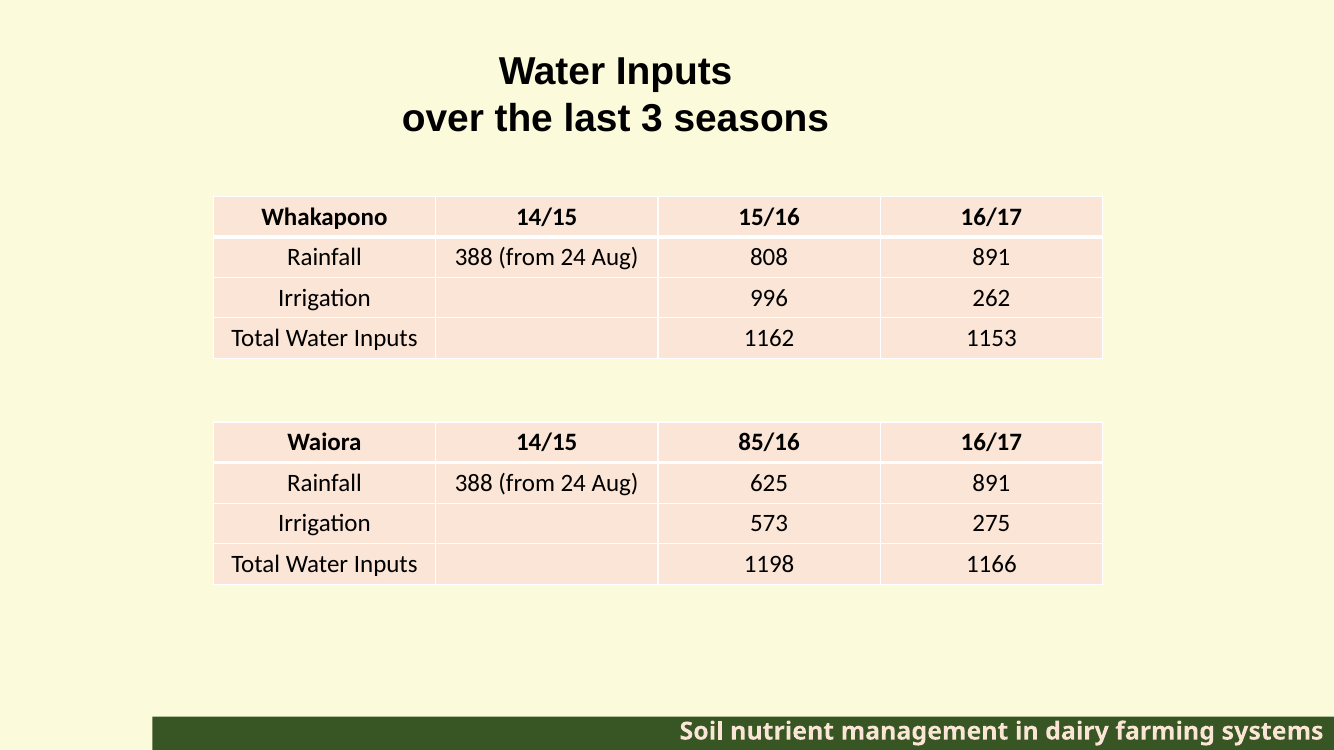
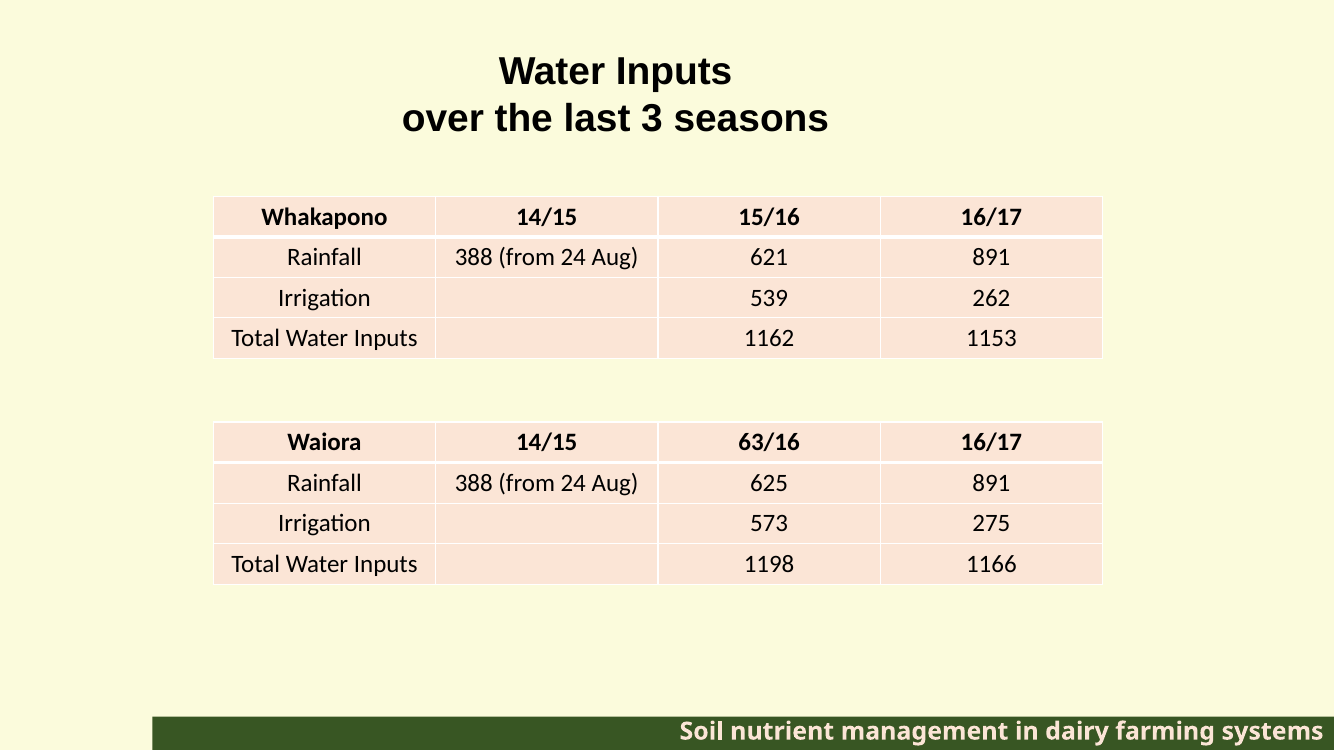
808: 808 -> 621 (769, 257)
996: 996 -> 539 (769, 298)
85/16: 85/16 -> 63/16 (769, 443)
